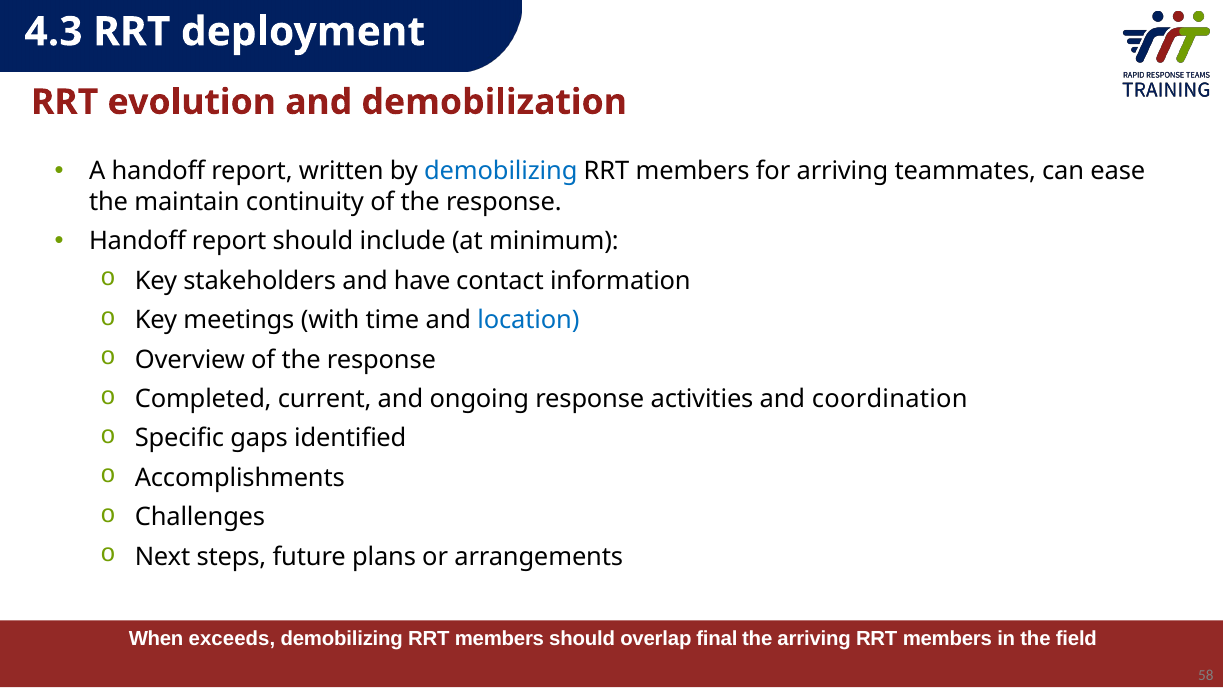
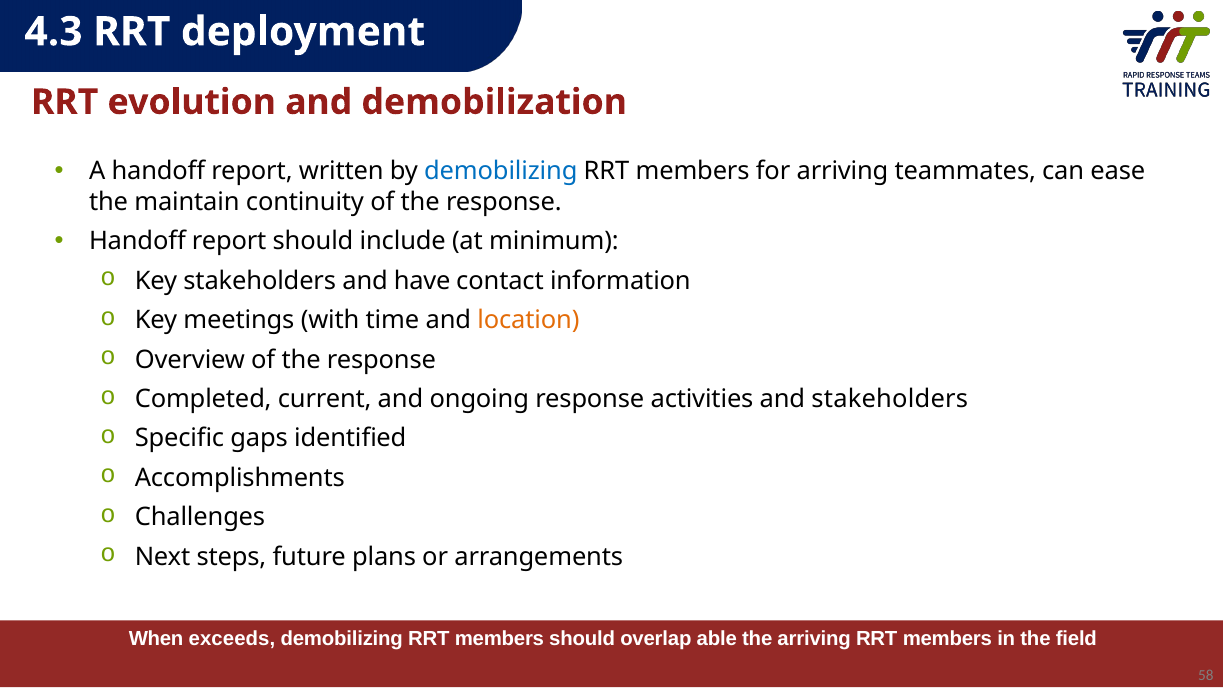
location colour: blue -> orange (528, 320)
and coordination: coordination -> stakeholders (890, 399)
final: final -> able (717, 639)
